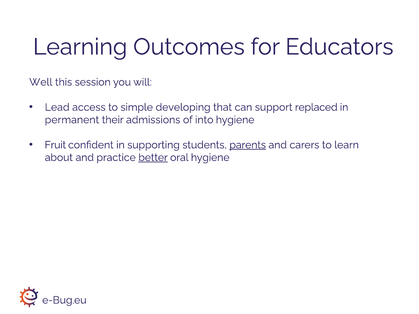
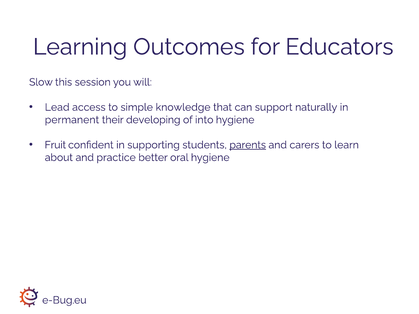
Well: Well -> Slow (41, 82)
developing: developing -> knowledge (183, 107)
replaced: replaced -> naturally (316, 107)
admissions: admissions -> developing (153, 120)
better underline: present -> none (153, 158)
